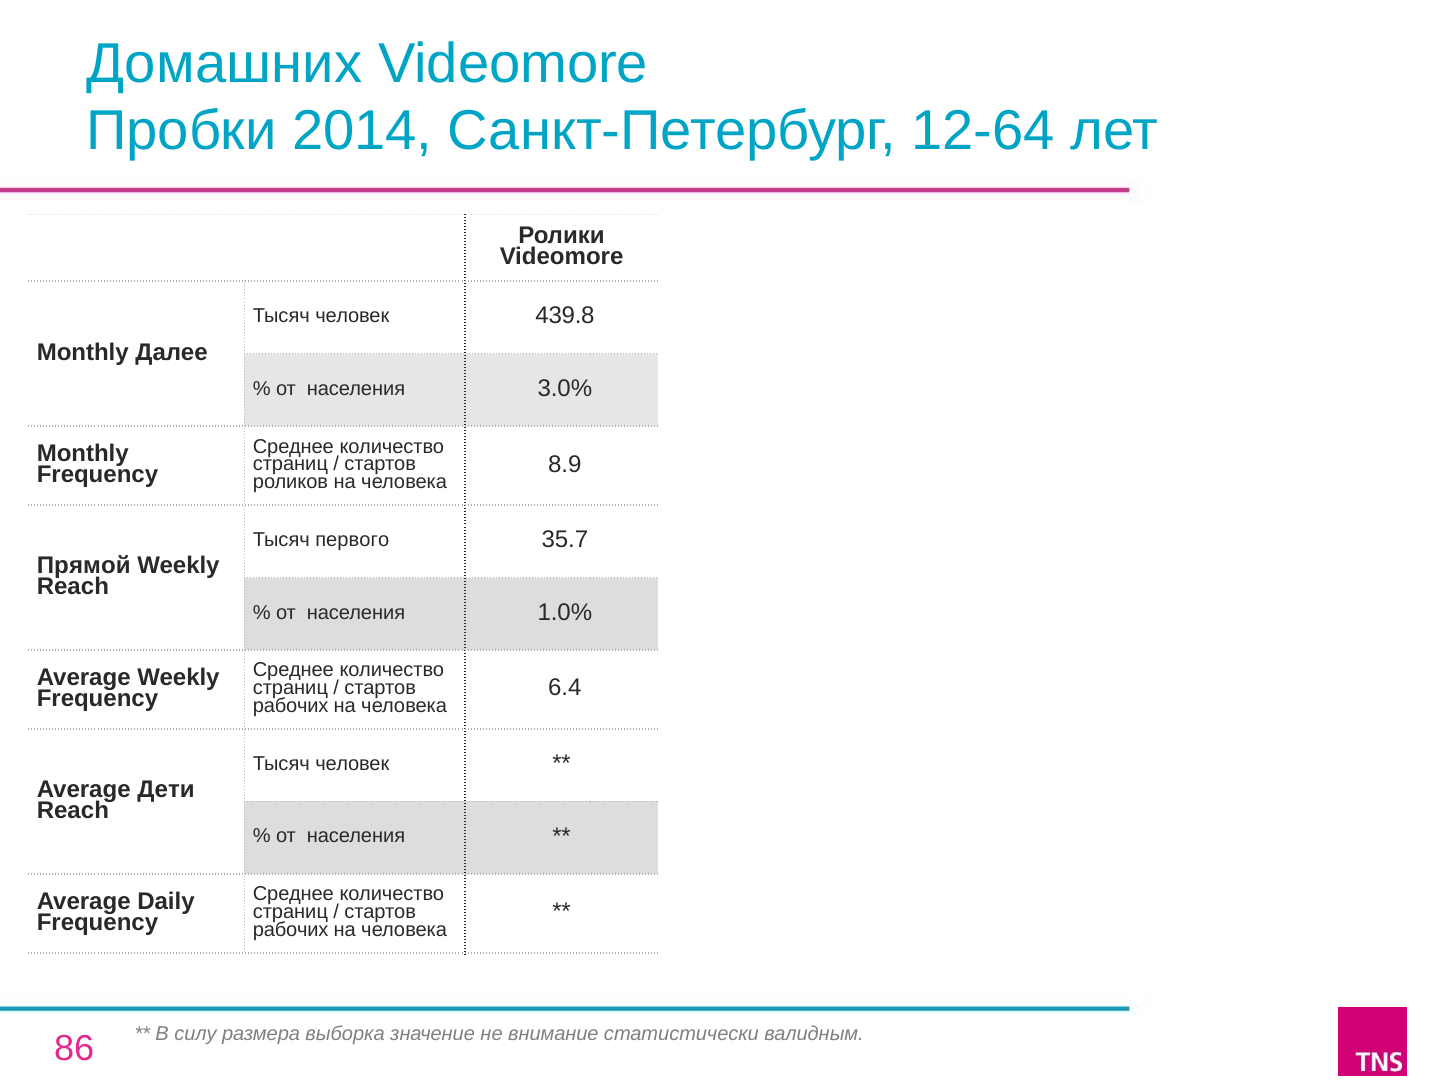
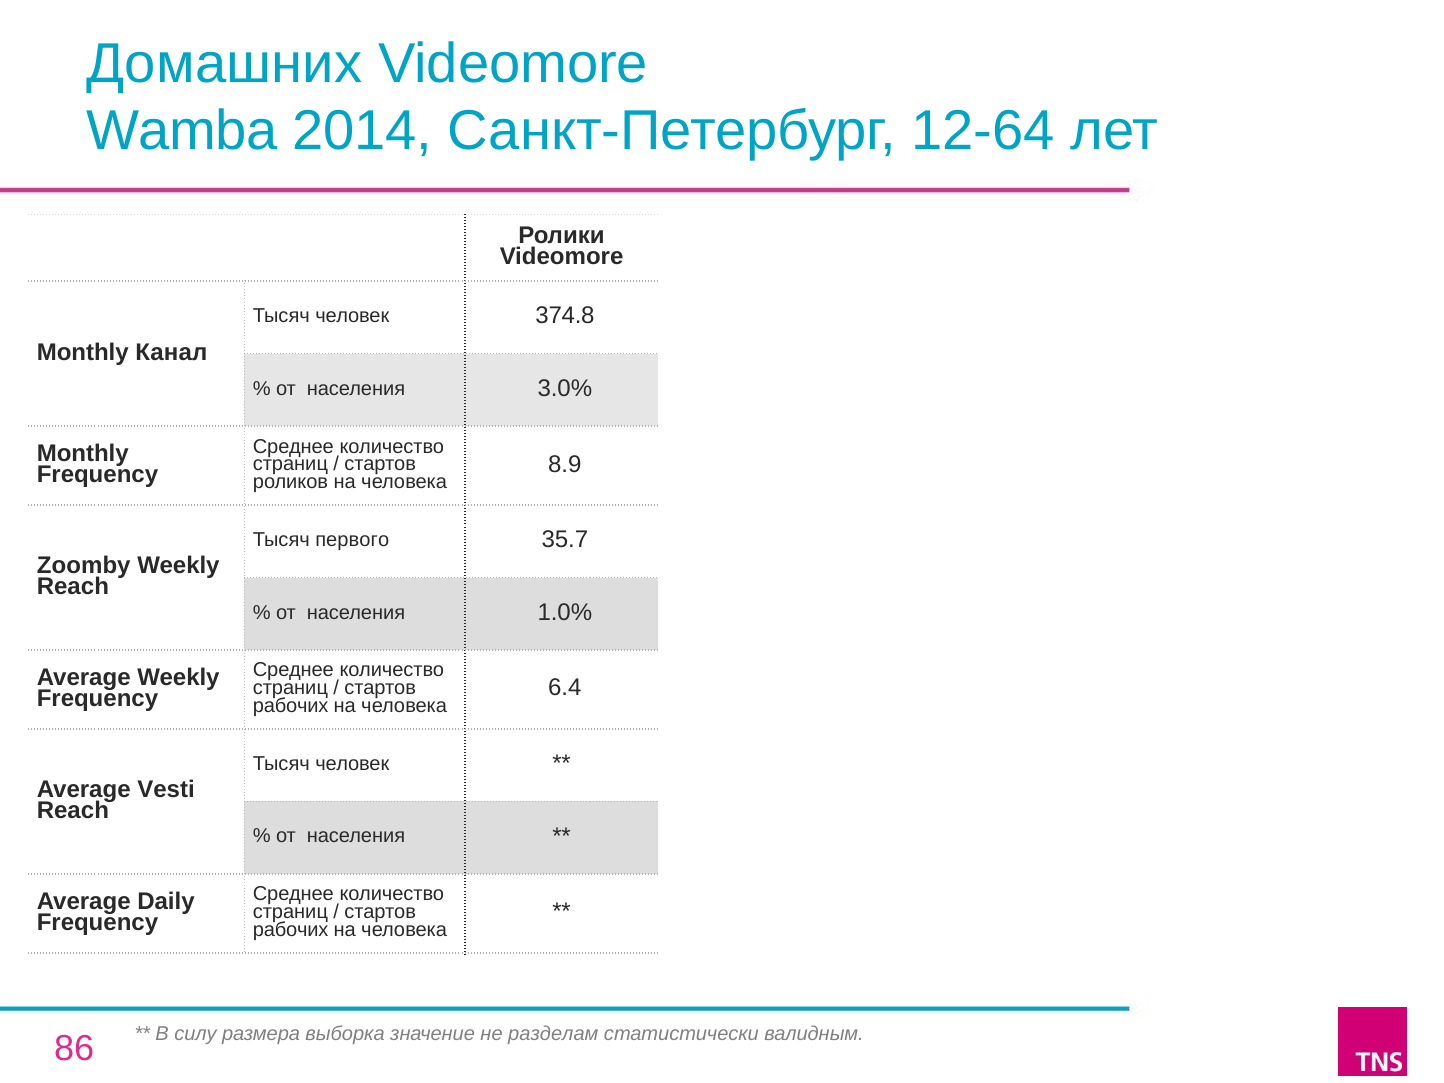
Пробки: Пробки -> Wamba (182, 131)
439.8: 439.8 -> 374.8 (565, 316)
Далее: Далее -> Канал (171, 352)
Прямой: Прямой -> Zoomby (84, 565)
Дети: Дети -> Vesti (166, 789)
внимание: внимание -> разделам (553, 1033)
